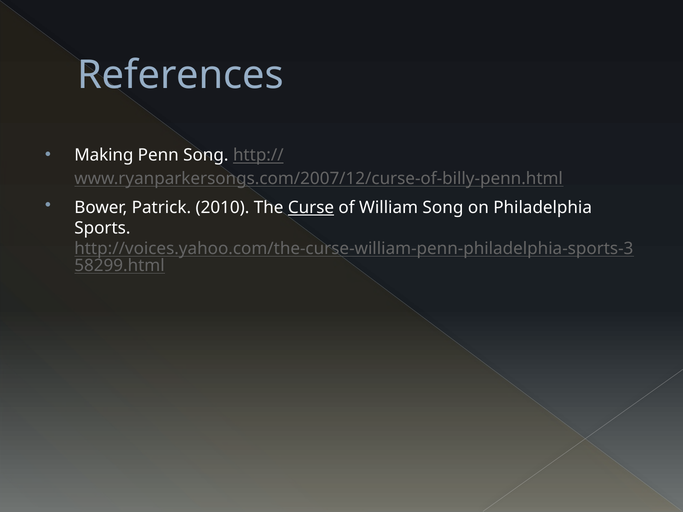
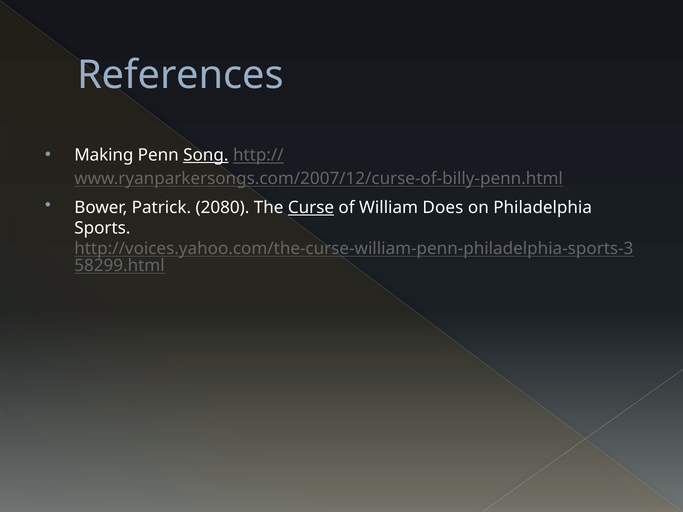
Song underline: none -> present (206, 155)
2010: 2010 -> 2080 (222, 208)
William Song: Song -> Does (443, 208)
